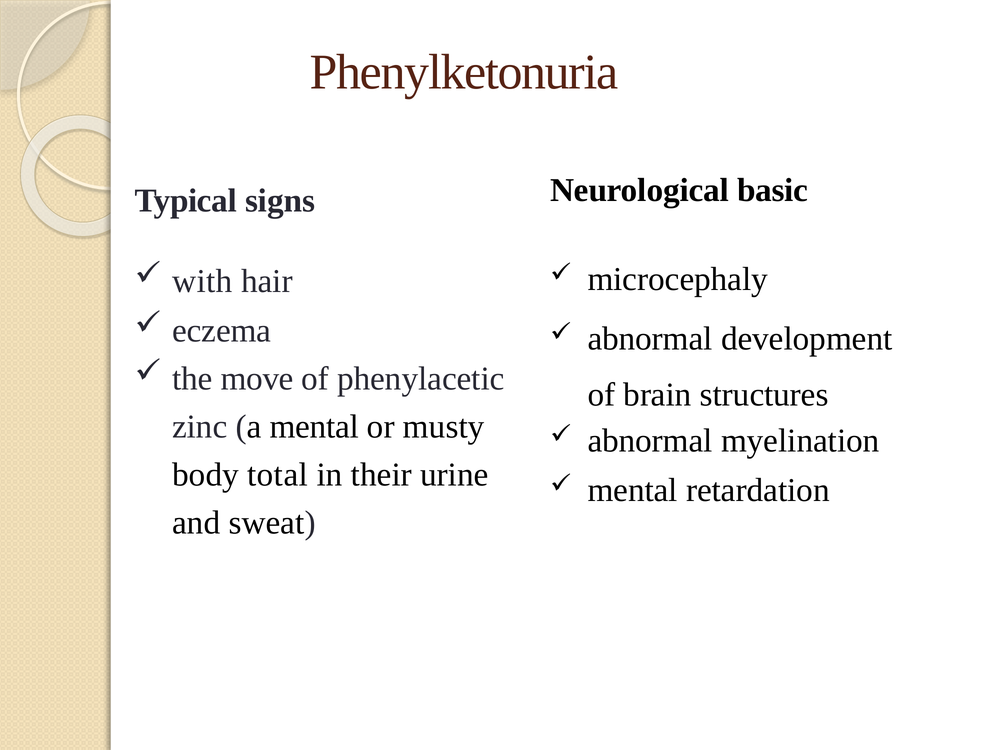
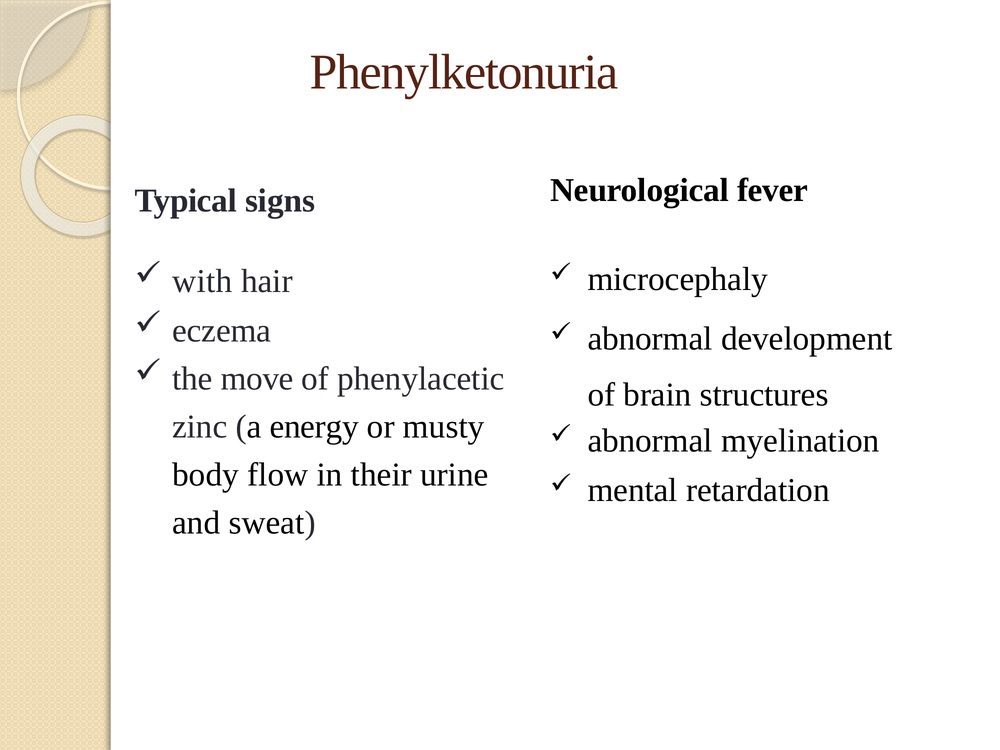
basic: basic -> fever (772, 190)
a mental: mental -> energy (314, 427)
total: total -> flow (278, 475)
